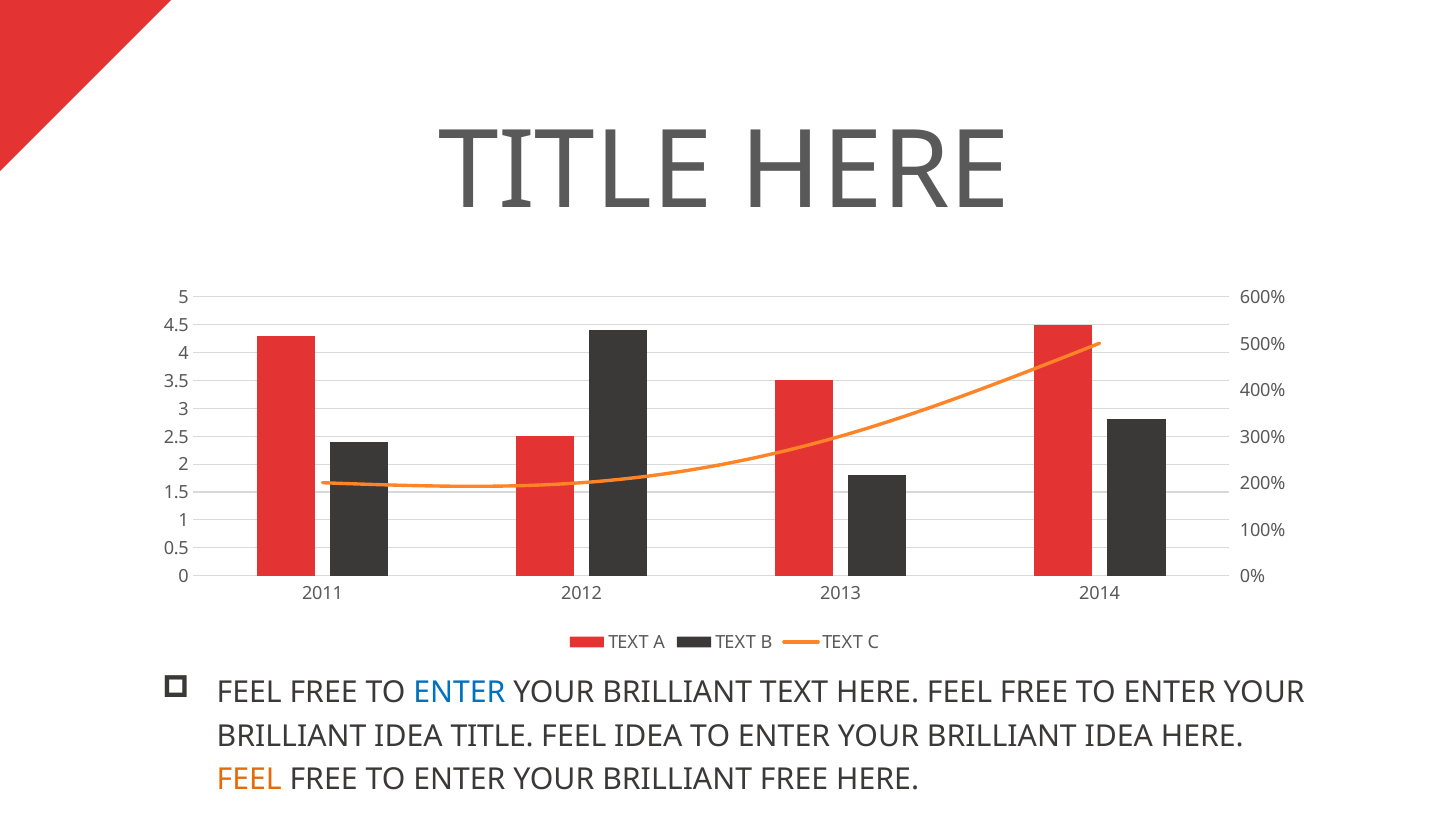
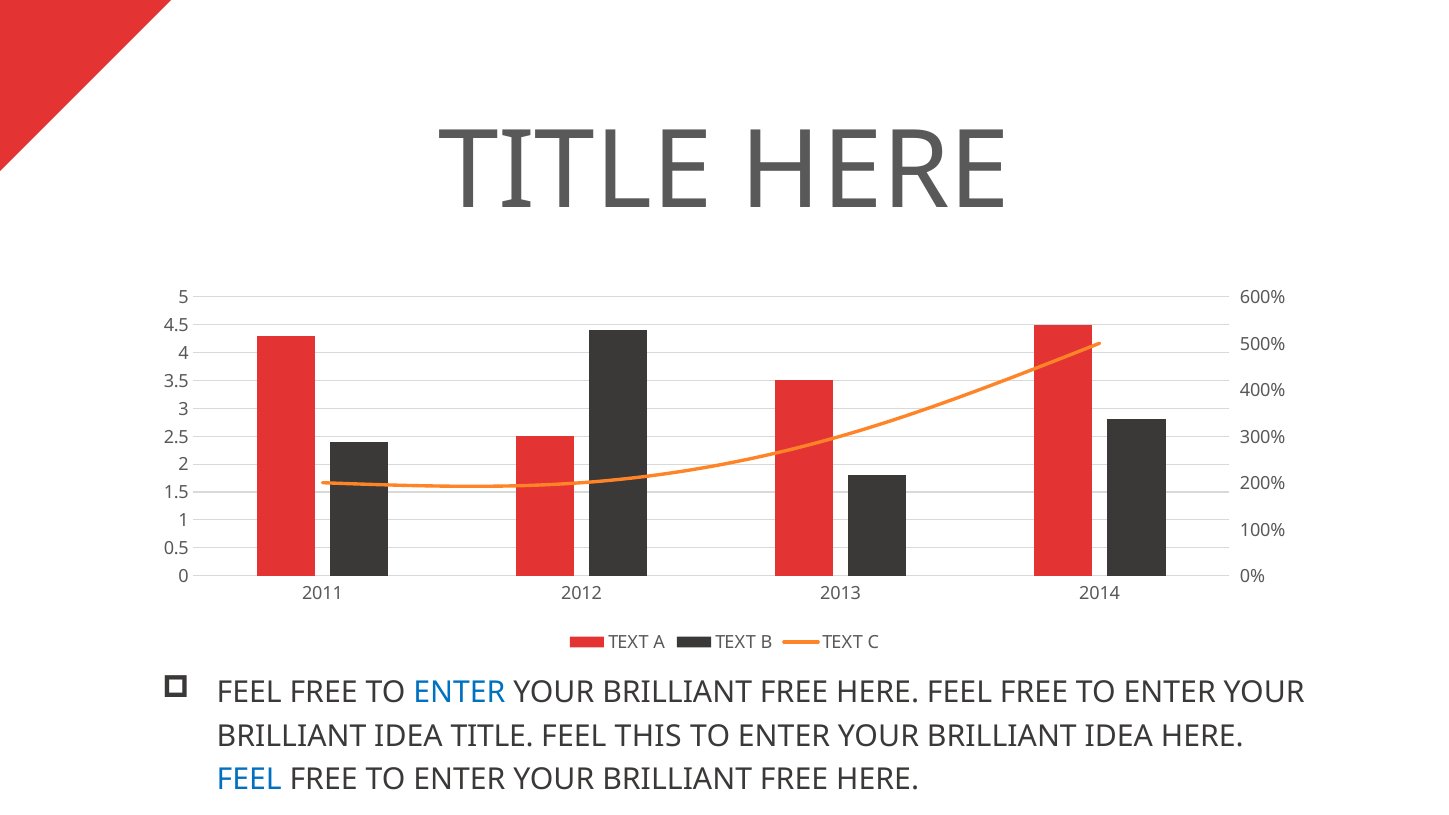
TEXT: TEXT -> FREE (794, 693)
FEEL IDEA: IDEA -> THIS (648, 736)
FEEL colour: orange -> blue (249, 780)
